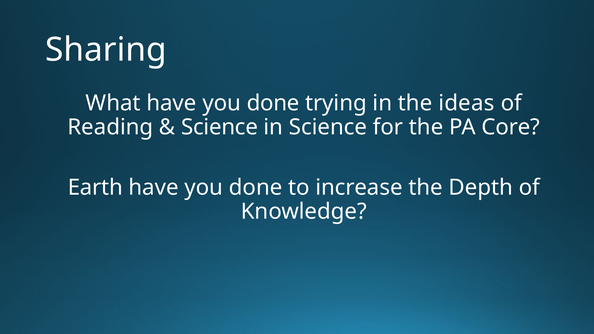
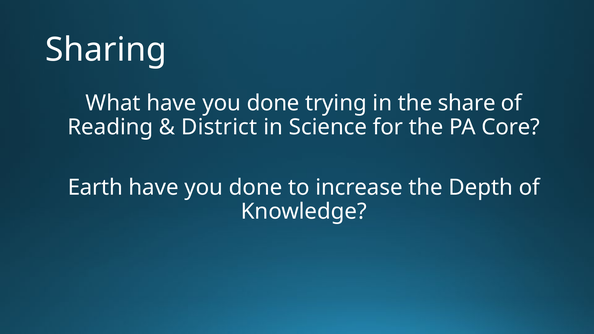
ideas: ideas -> share (467, 103)
Science: Science -> District (219, 127)
